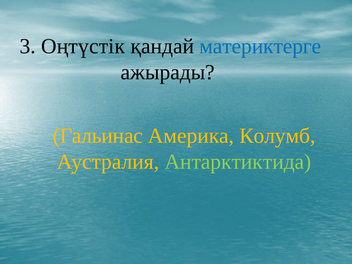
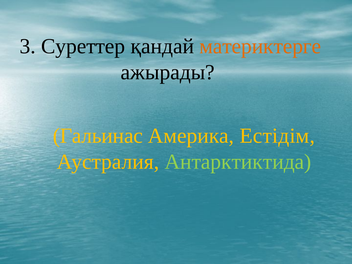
Оңтүстік: Оңтүстік -> Суреттер (83, 46)
материктерге colour: blue -> orange (260, 46)
Колумб: Колумб -> Естідім (277, 136)
